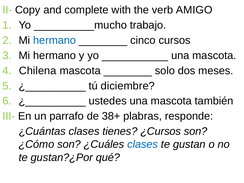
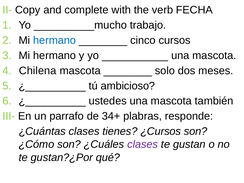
AMIGO: AMIGO -> FECHA (194, 10)
diciembre: diciembre -> ambicioso (128, 86)
38+: 38+ -> 34+ (111, 116)
clases colour: blue -> purple (143, 144)
